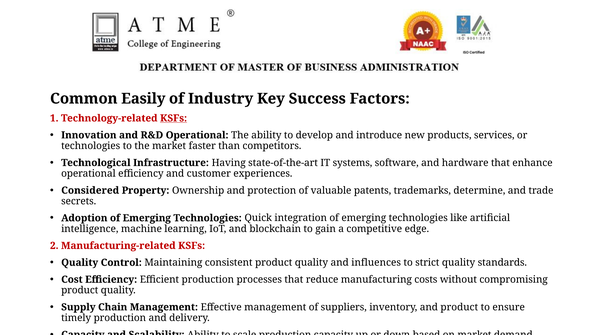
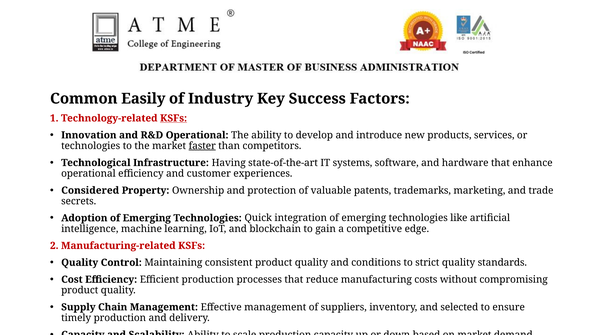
faster underline: none -> present (202, 146)
determine: determine -> marketing (479, 191)
influences: influences -> conditions (376, 263)
and product: product -> selected (459, 307)
